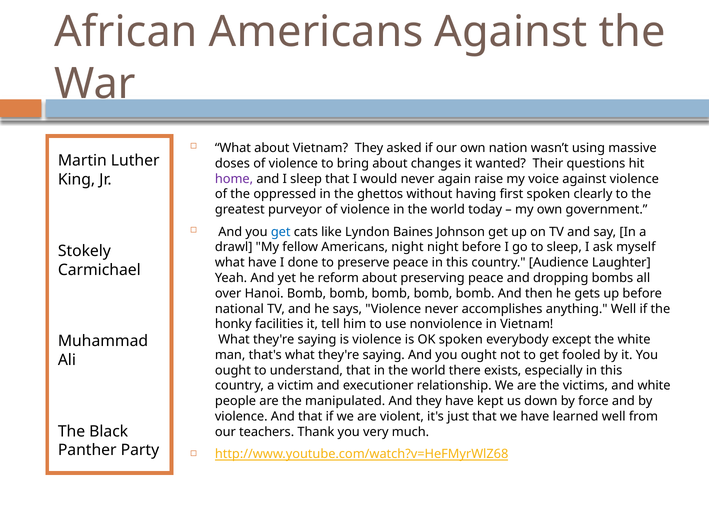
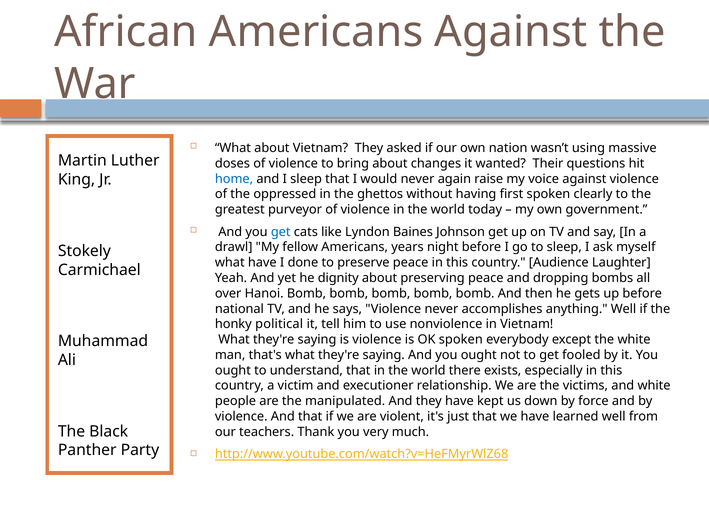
home colour: purple -> blue (234, 179)
Americans night: night -> years (407, 247)
reform: reform -> dignity (338, 278)
facilities: facilities -> political (279, 324)
